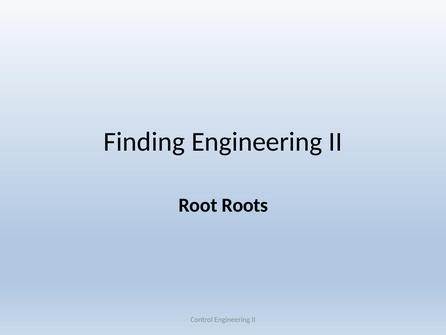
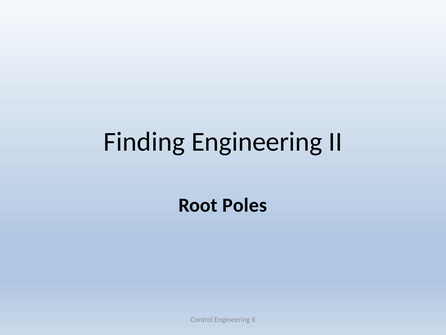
Roots: Roots -> Poles (245, 205)
